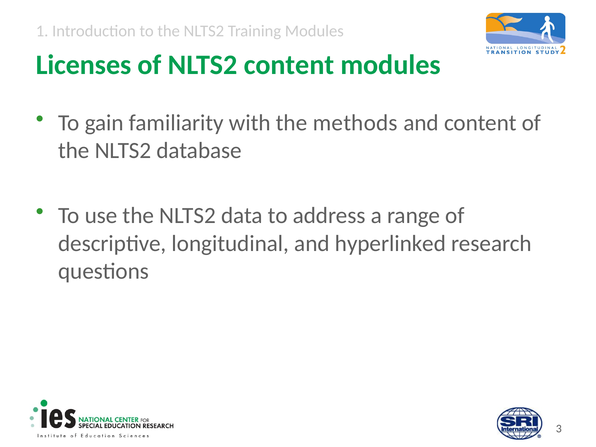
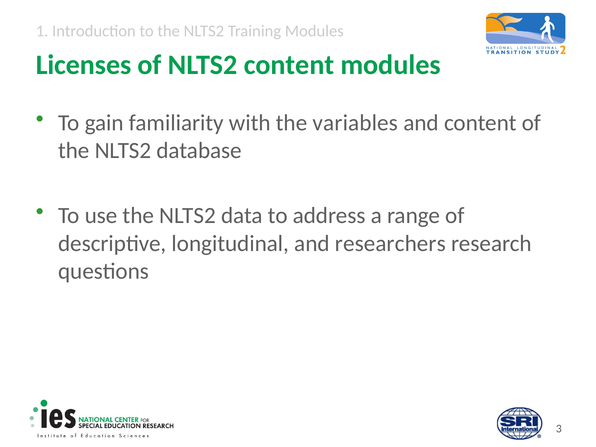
methods: methods -> variables (355, 123)
hyperlinked: hyperlinked -> researchers (390, 243)
